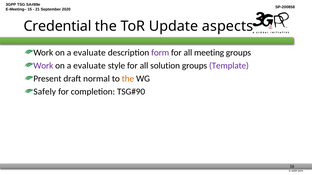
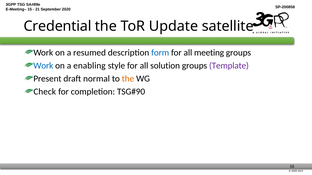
aspects: aspects -> satellite (228, 26)
evaluate: evaluate -> resumed (90, 53)
form colour: purple -> blue (160, 53)
Work colour: purple -> blue (43, 66)
evaluate: evaluate -> enabling (89, 66)
Safely: Safely -> Check (45, 92)
